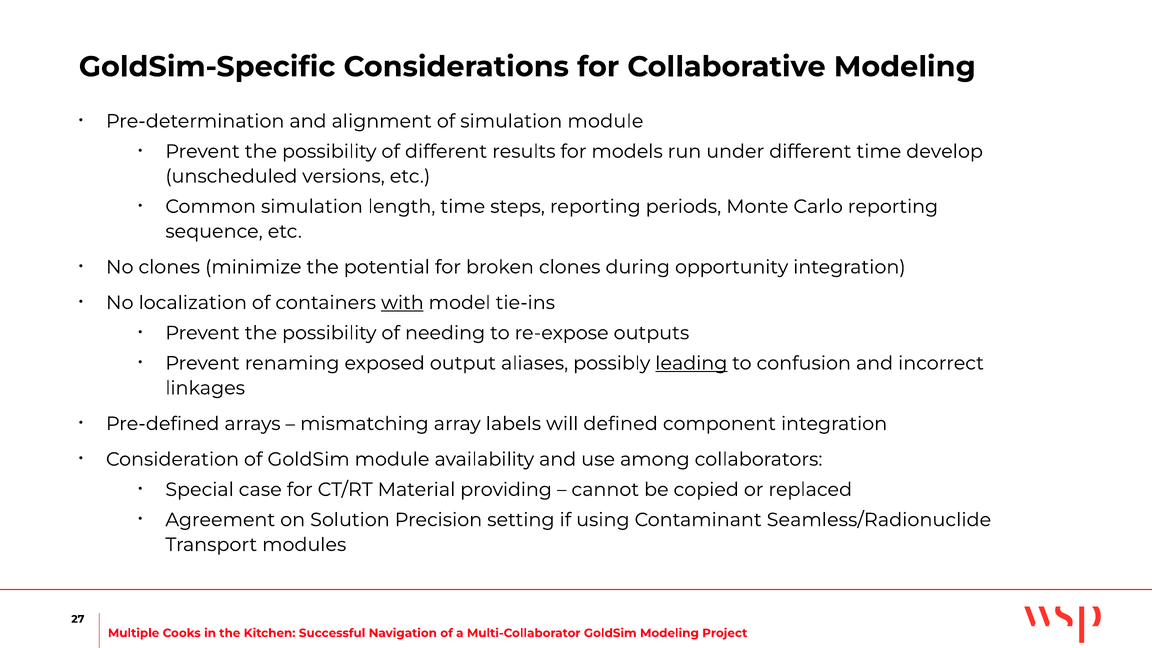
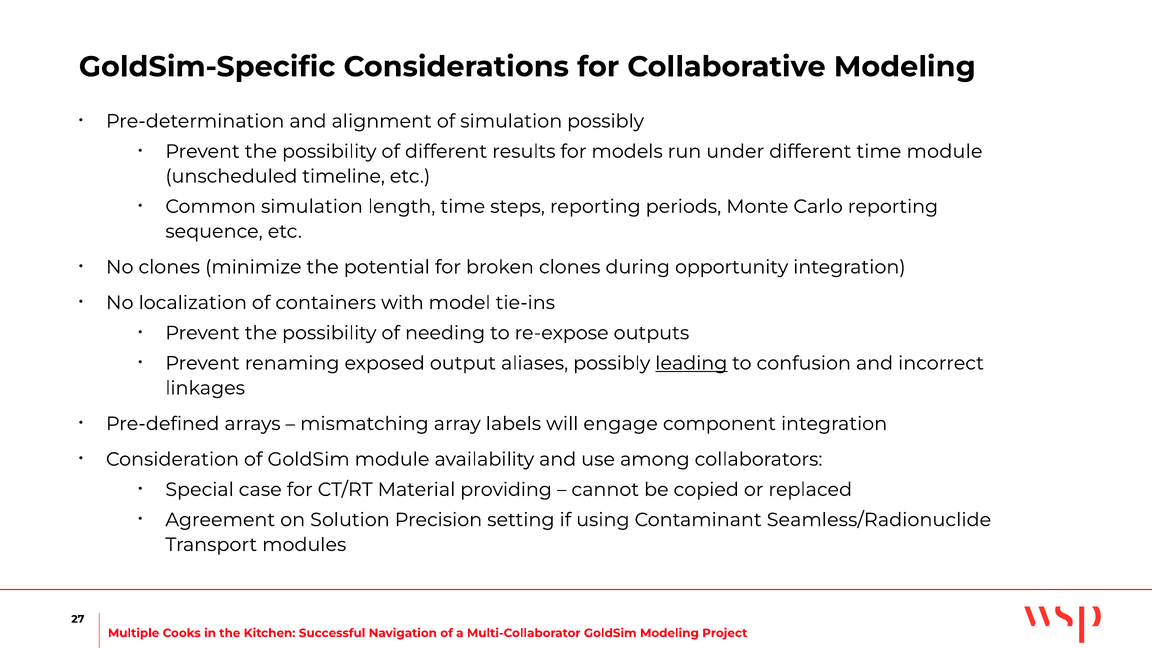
simulation module: module -> possibly (606, 121)
time develop: develop -> module (944, 151)
versions: versions -> timeline (344, 176)
with underline: present -> none (402, 303)
defined: defined -> engage (621, 424)
